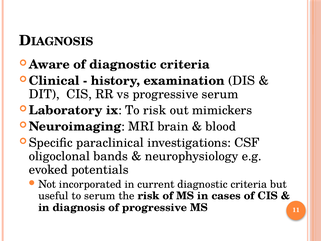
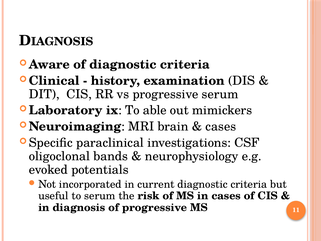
To risk: risk -> able (155, 110)
blood: blood -> cases (221, 126)
